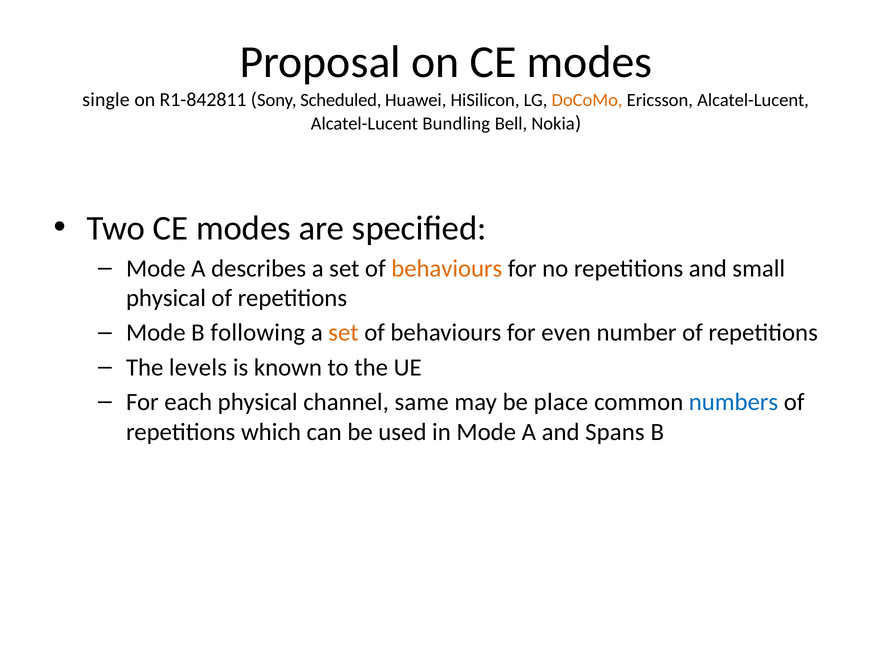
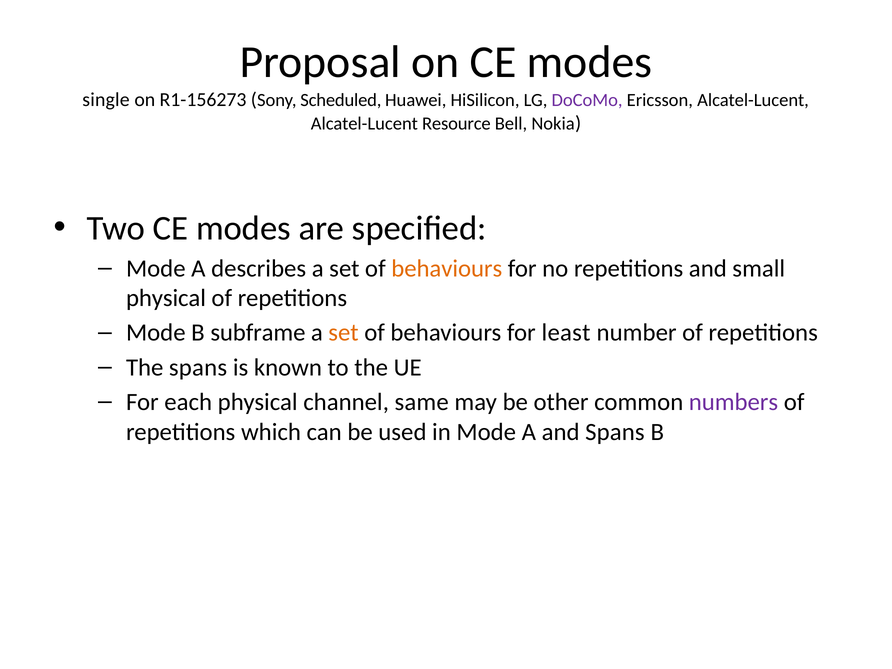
R1-842811: R1-842811 -> R1-156273 (203, 100)
DoCoMo colour: orange -> purple (587, 100)
Bundling: Bundling -> Resource (456, 124)
following: following -> subframe (258, 333)
even: even -> least (566, 333)
The levels: levels -> spans (198, 368)
place: place -> other (561, 402)
numbers colour: blue -> purple (733, 402)
